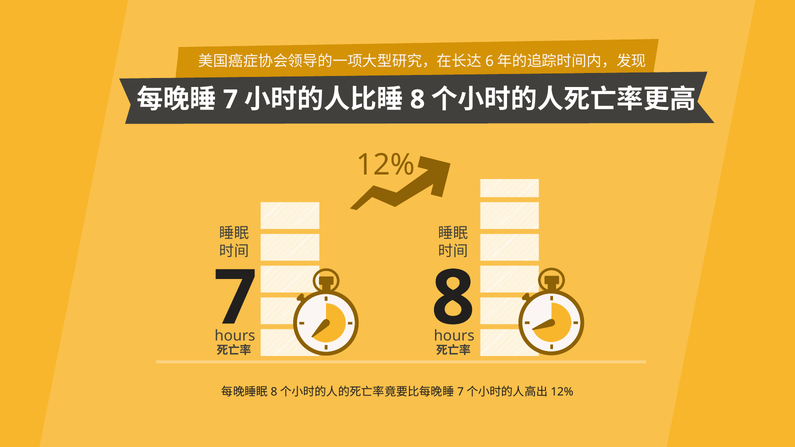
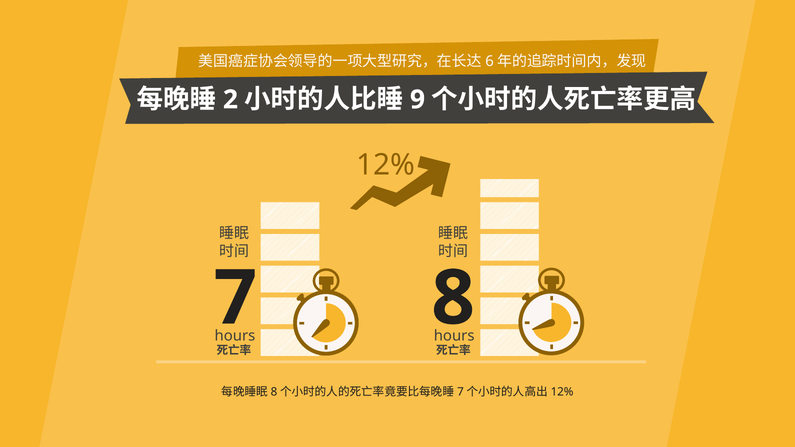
7: 7 -> 2 (230, 100)
8: 8 -> 9 (418, 100)
